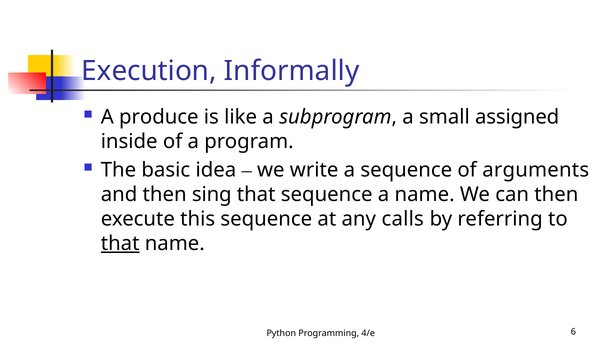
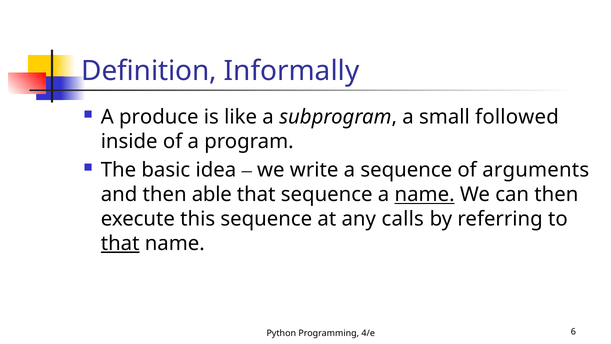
Execution: Execution -> Definition (149, 71)
assigned: assigned -> followed (517, 117)
sing: sing -> able (212, 194)
name underline: none -> present (425, 194)
